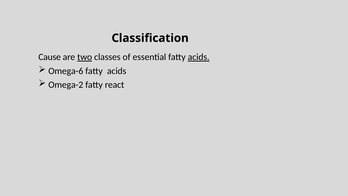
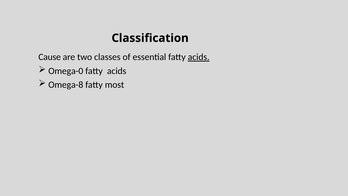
two underline: present -> none (85, 57)
Omega-6: Omega-6 -> Omega-0 (66, 71)
Omega-2: Omega-2 -> Omega-8 (66, 85)
react: react -> most (115, 85)
